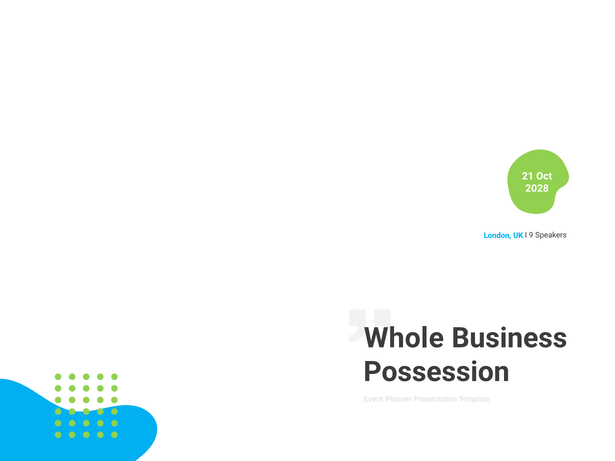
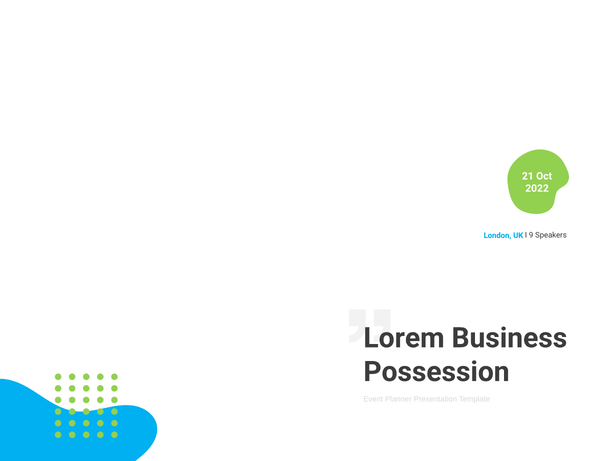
2028: 2028 -> 2022 (537, 188)
Whole: Whole -> Lorem (404, 338)
